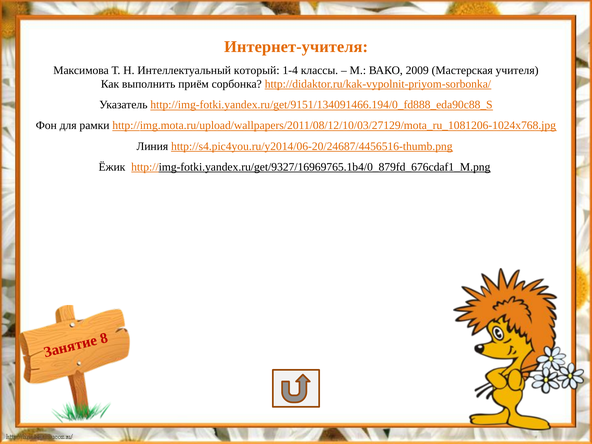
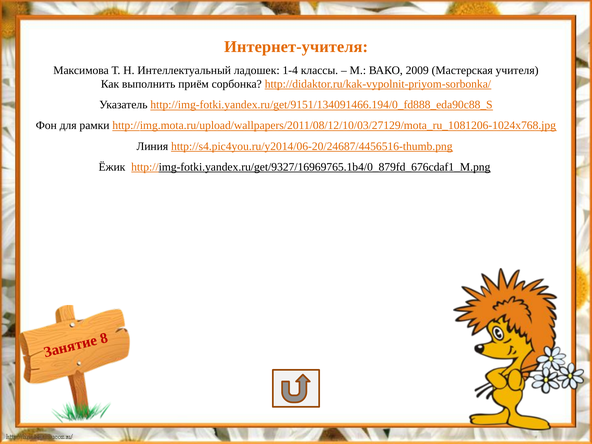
который: который -> ладошек (257, 70)
